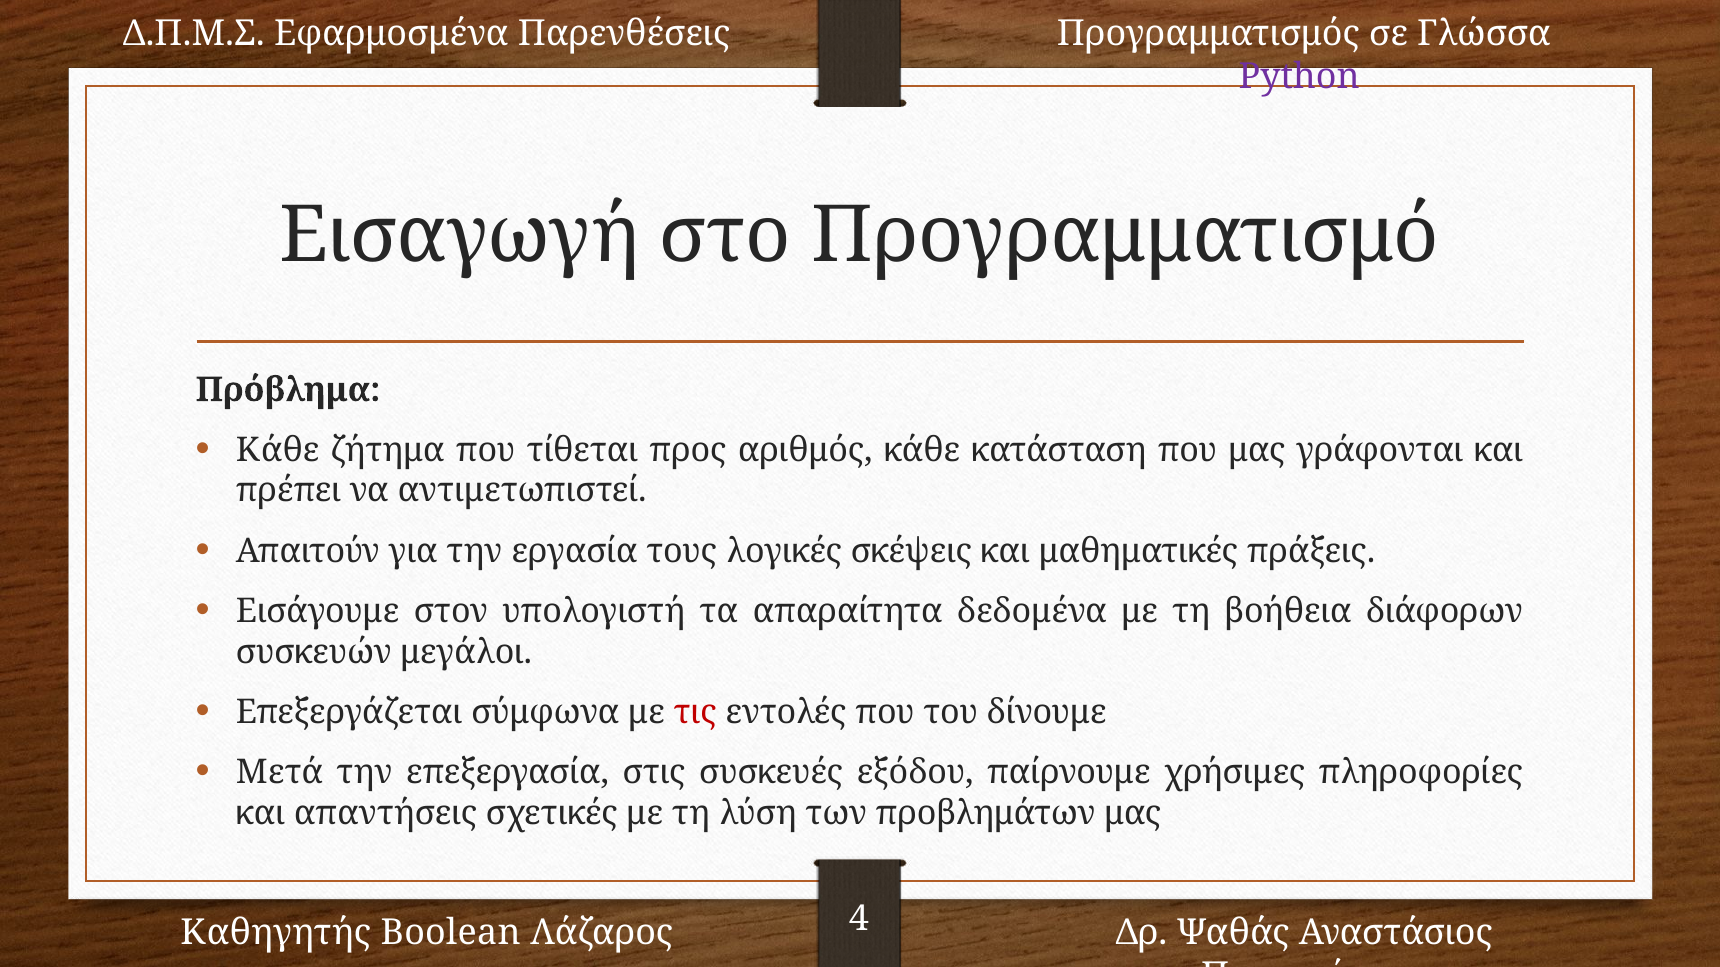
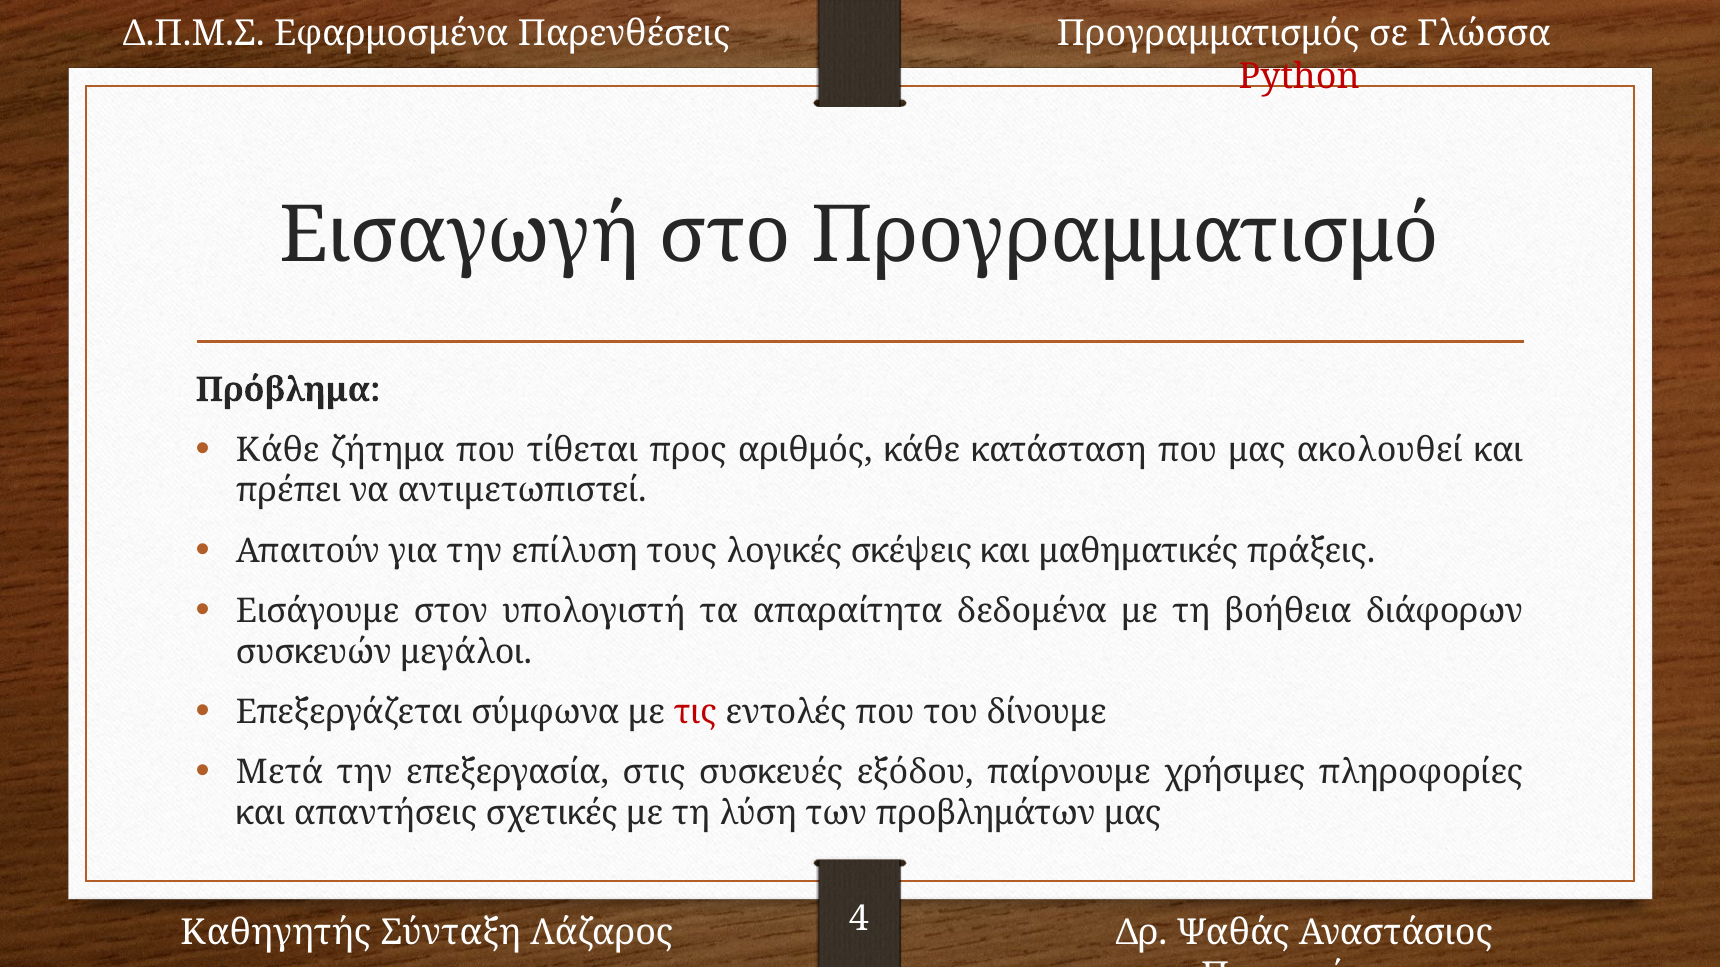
Python colour: purple -> red (1299, 76)
γράφονται: γράφονται -> ακολουθεί (1380, 450)
εργασία: εργασία -> επίλυση (574, 551)
Boolean: Boolean -> Σύνταξη (451, 933)
